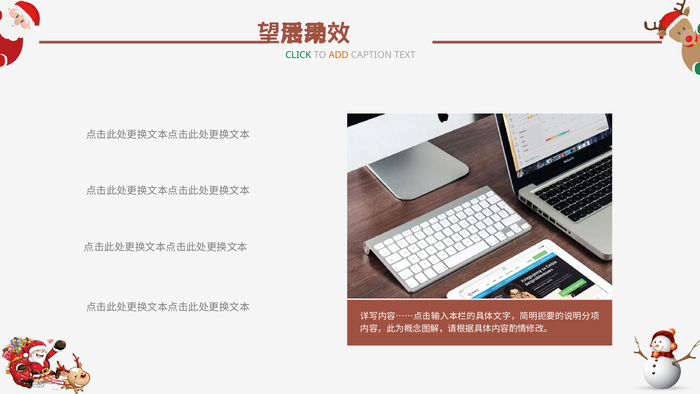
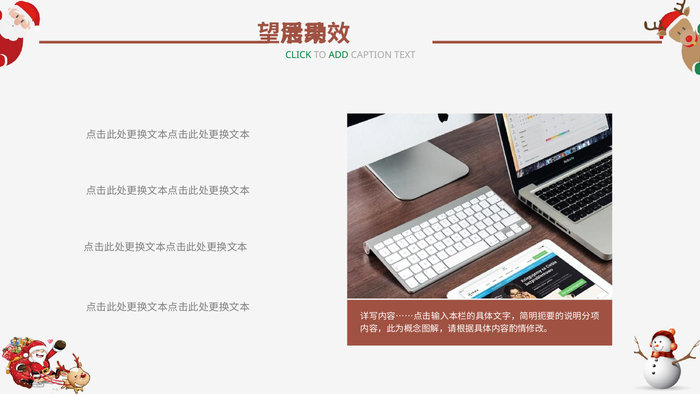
ADD colour: orange -> green (339, 55)
